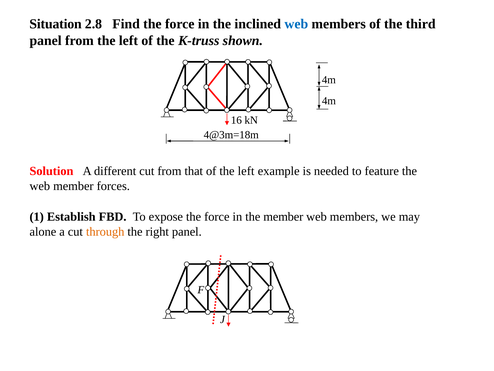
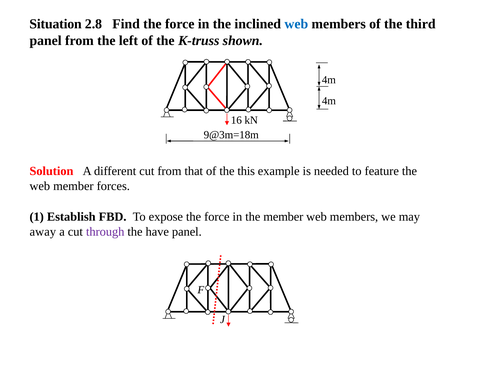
4@3m=18m: 4@3m=18m -> 9@3m=18m (231, 135)
of the left: left -> this (246, 171)
alone: alone -> away (43, 231)
through colour: orange -> purple (105, 231)
right: right -> have (157, 231)
